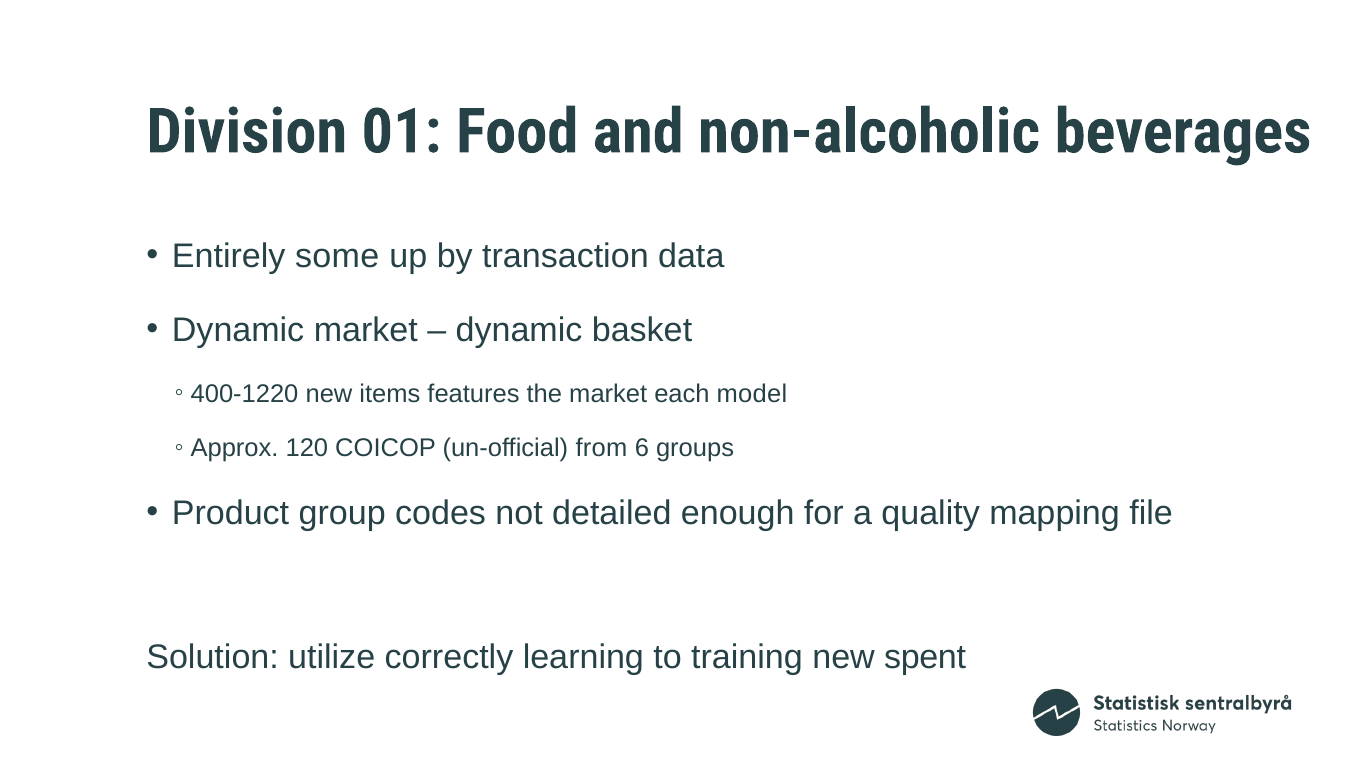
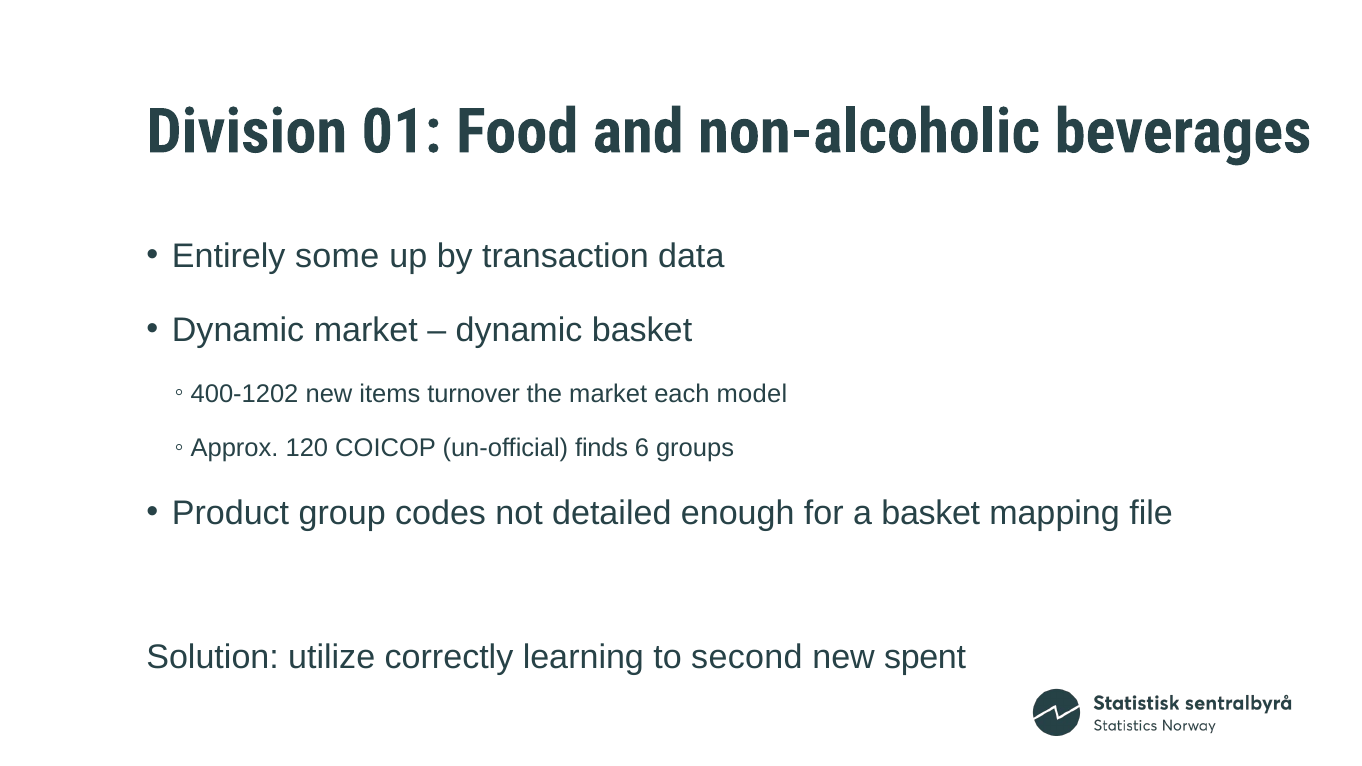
400-1220: 400-1220 -> 400-1202 (245, 394)
features: features -> turnover (474, 394)
from: from -> finds (602, 448)
a quality: quality -> basket (931, 514)
training: training -> second (747, 657)
